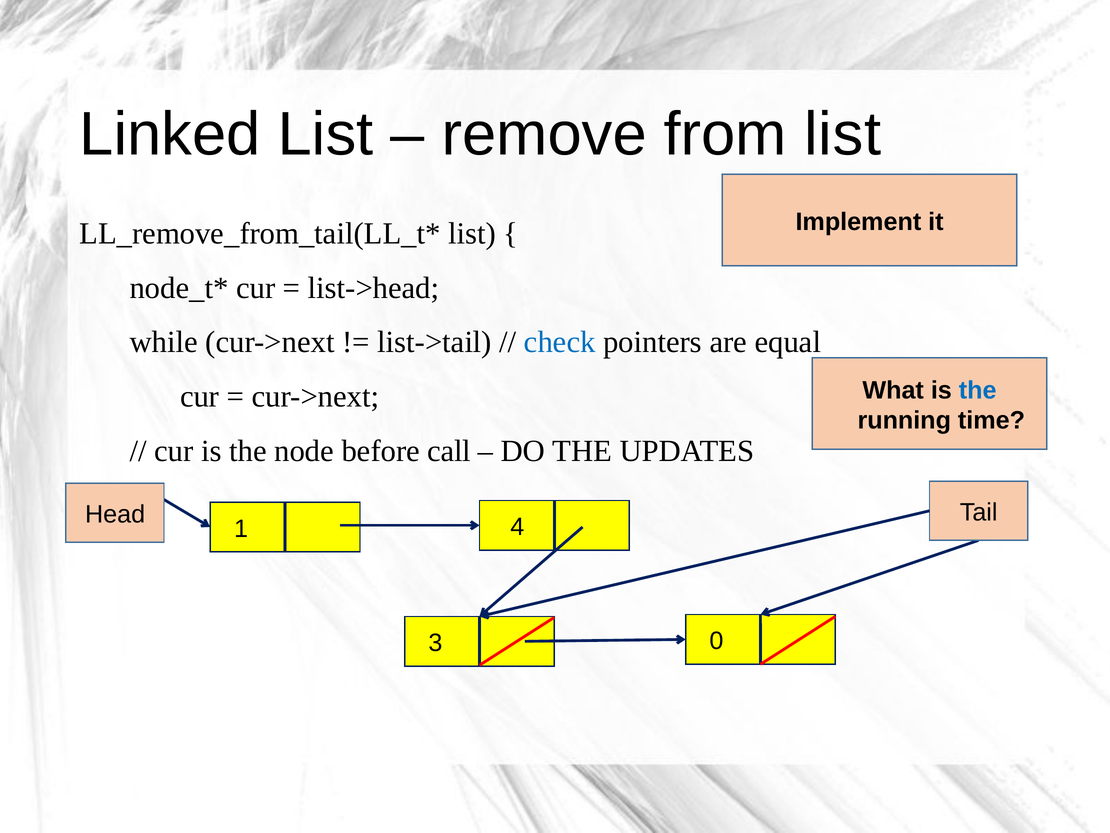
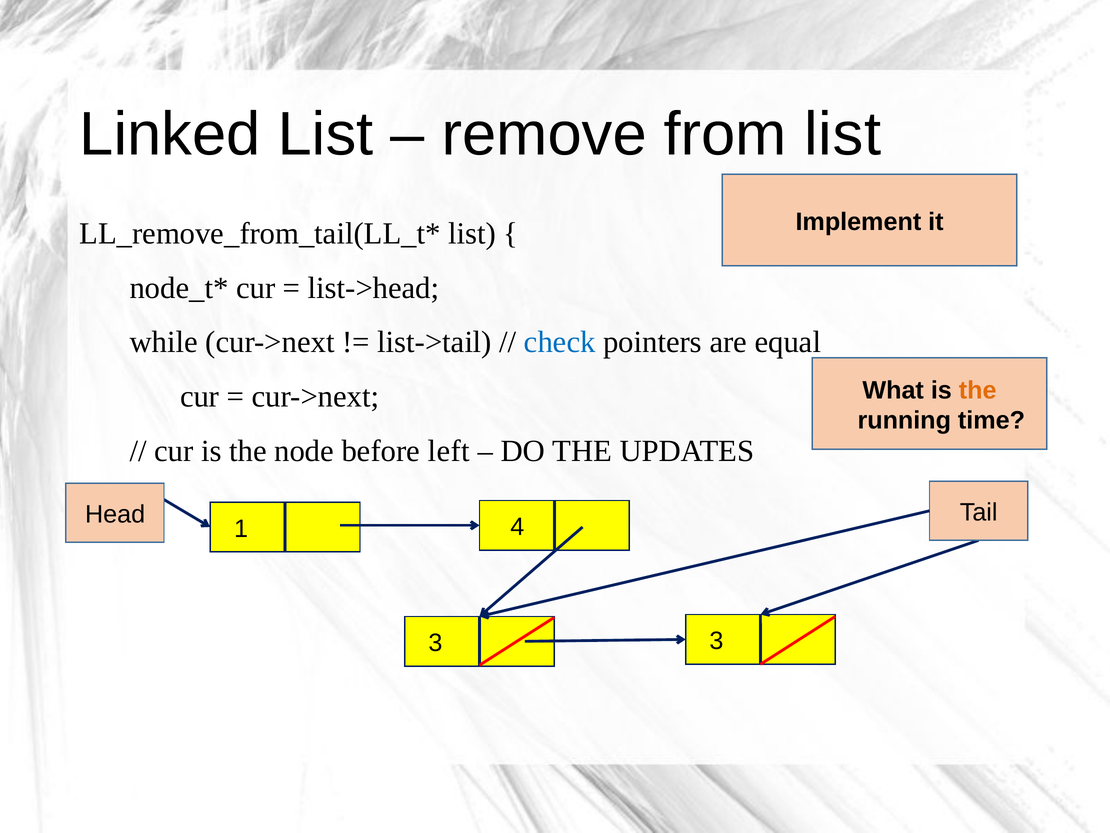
the colour: blue -> orange (978, 390)
call: call -> left (449, 451)
3 0: 0 -> 3 (716, 641)
